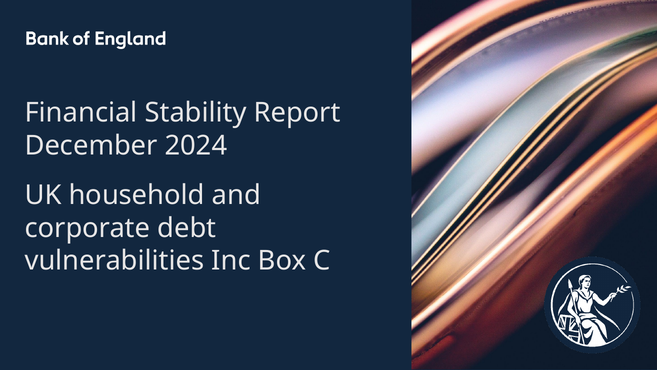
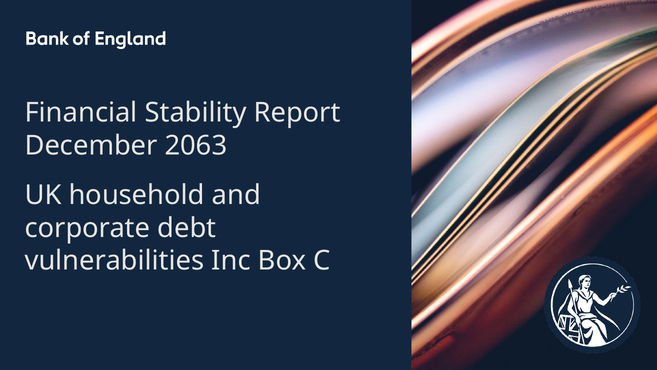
2024: 2024 -> 2063 (196, 146)
